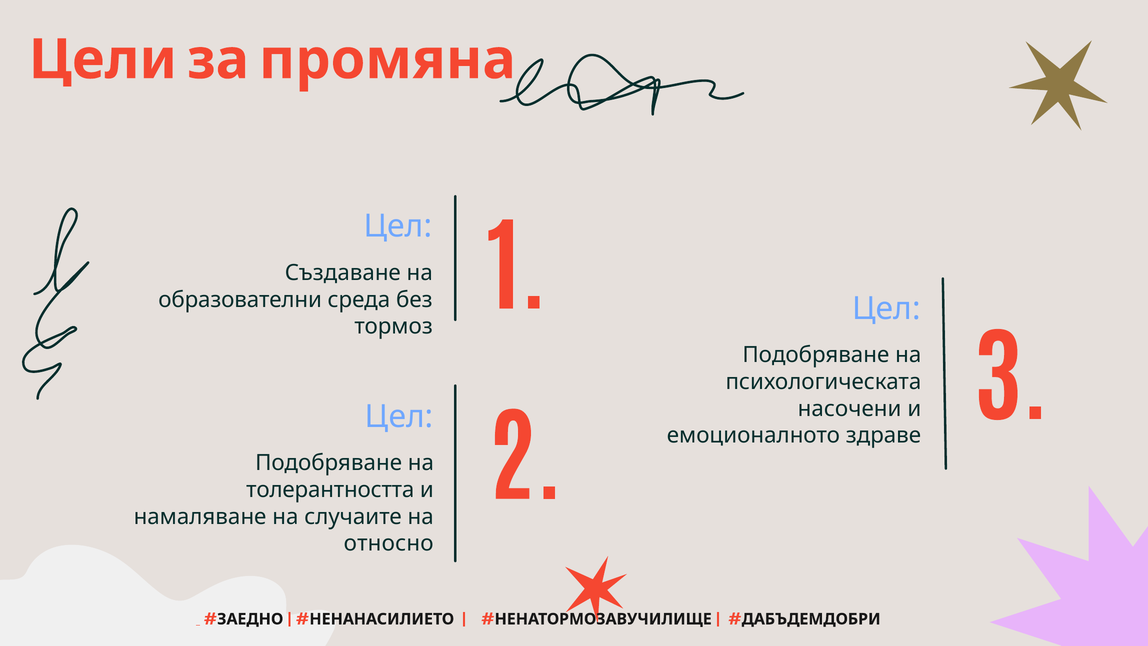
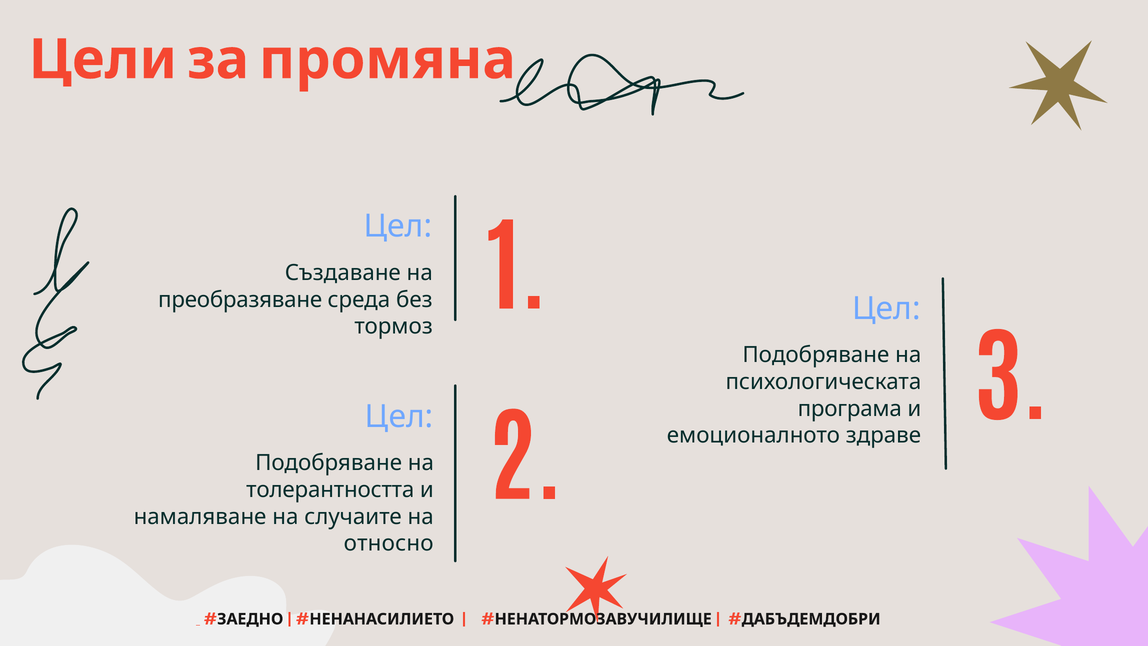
образователни: образователни -> преобразяване (240, 300)
насочени: насочени -> програма (850, 409)
